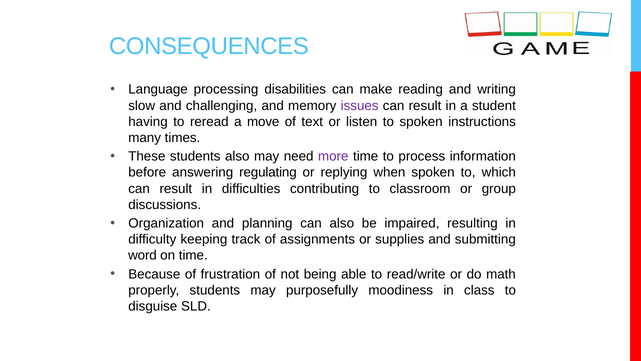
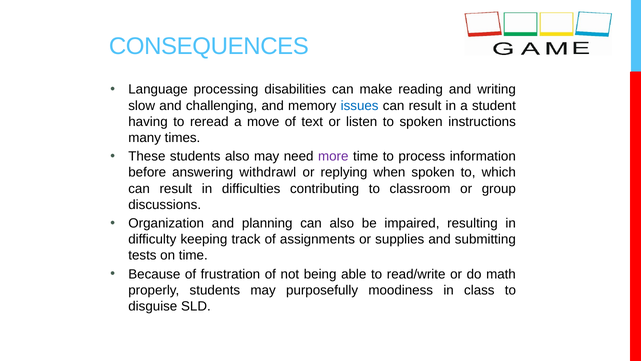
issues colour: purple -> blue (360, 105)
regulating: regulating -> withdrawl (268, 172)
word: word -> tests (142, 255)
